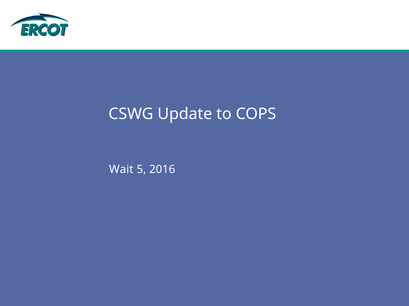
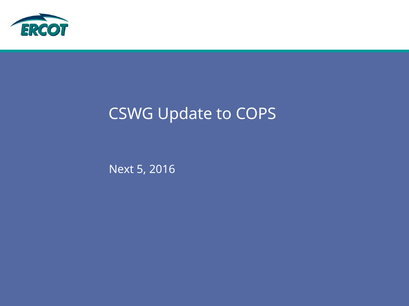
Wait: Wait -> Next (121, 170)
